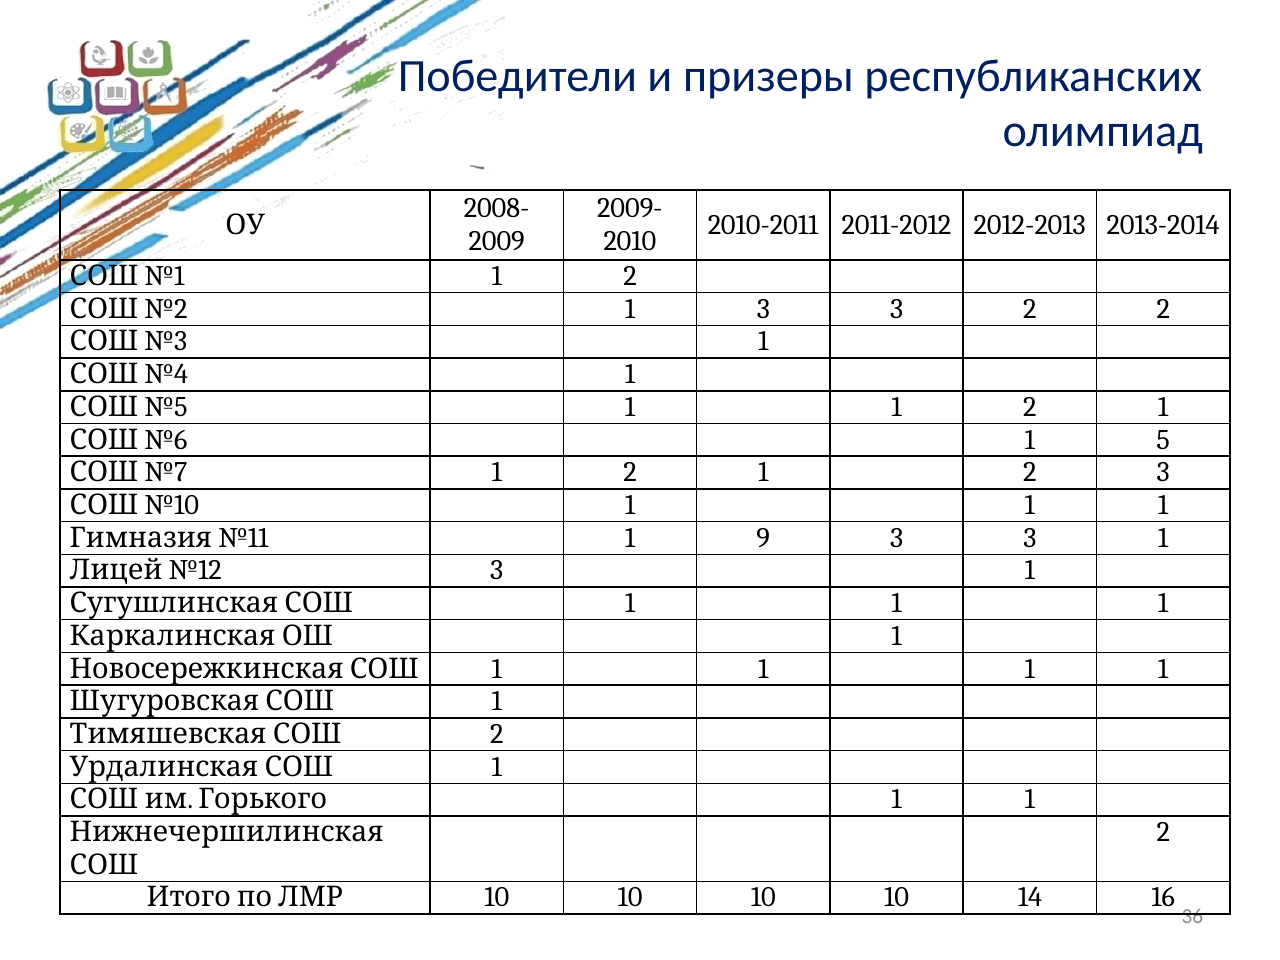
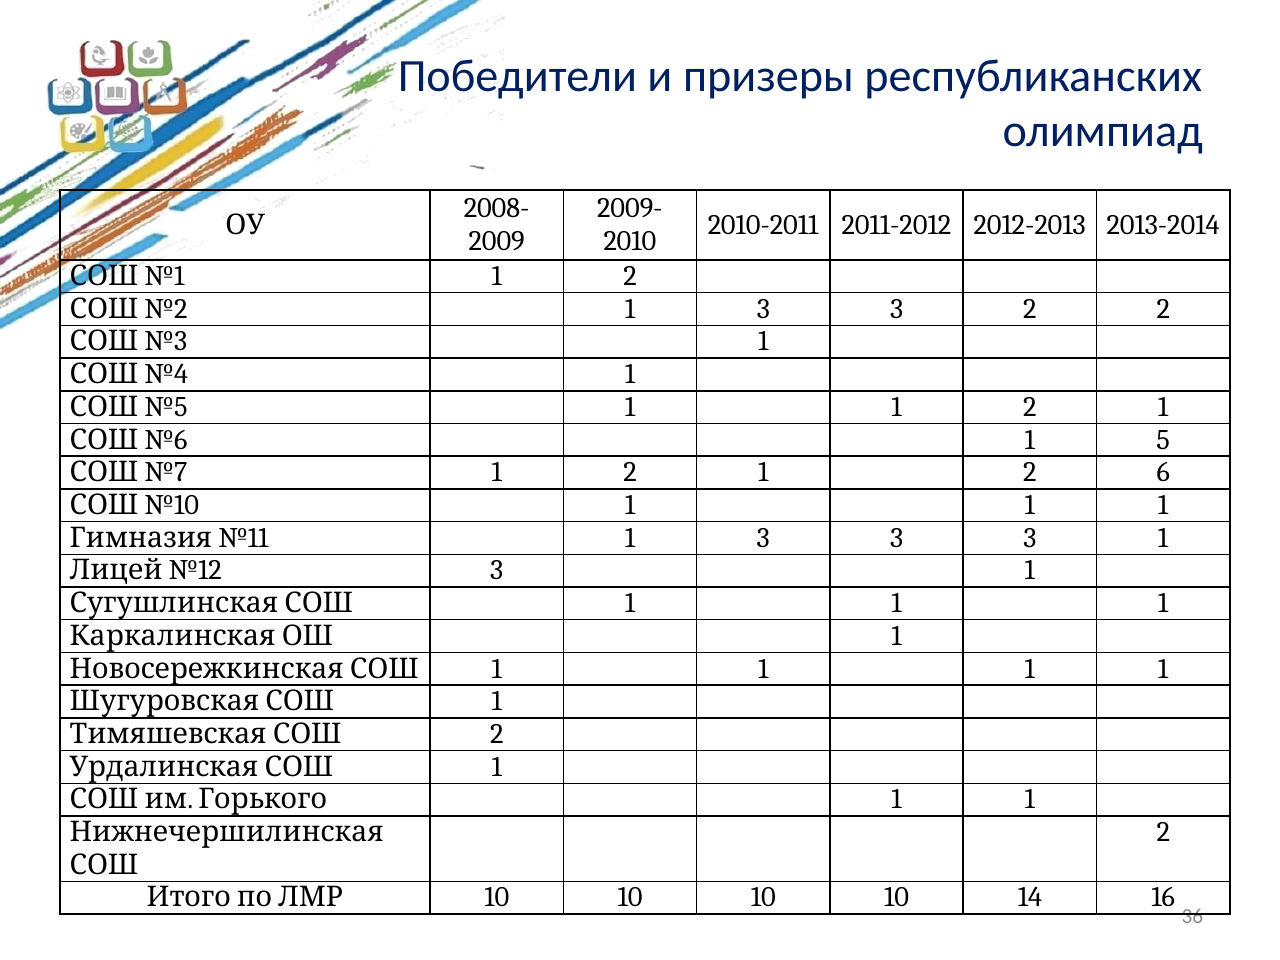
2 3: 3 -> 6 (1163, 472)
Гимназия 1 9: 9 -> 3 (763, 538)
